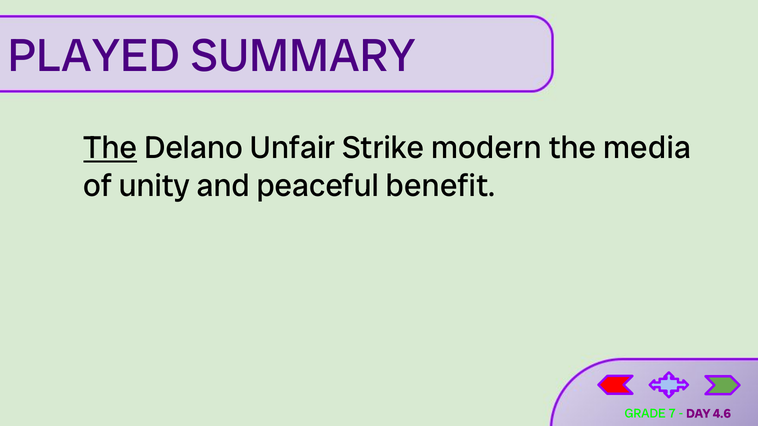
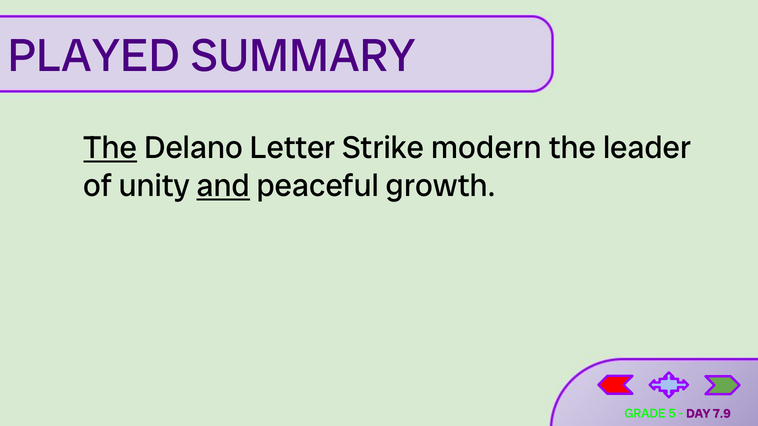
Unfair: Unfair -> Letter (293, 148)
media: media -> leader (647, 148)
and underline: none -> present (223, 186)
benefit: benefit -> growth (441, 186)
7: 7 -> 5 (672, 414)
4.6: 4.6 -> 7.9 (722, 414)
